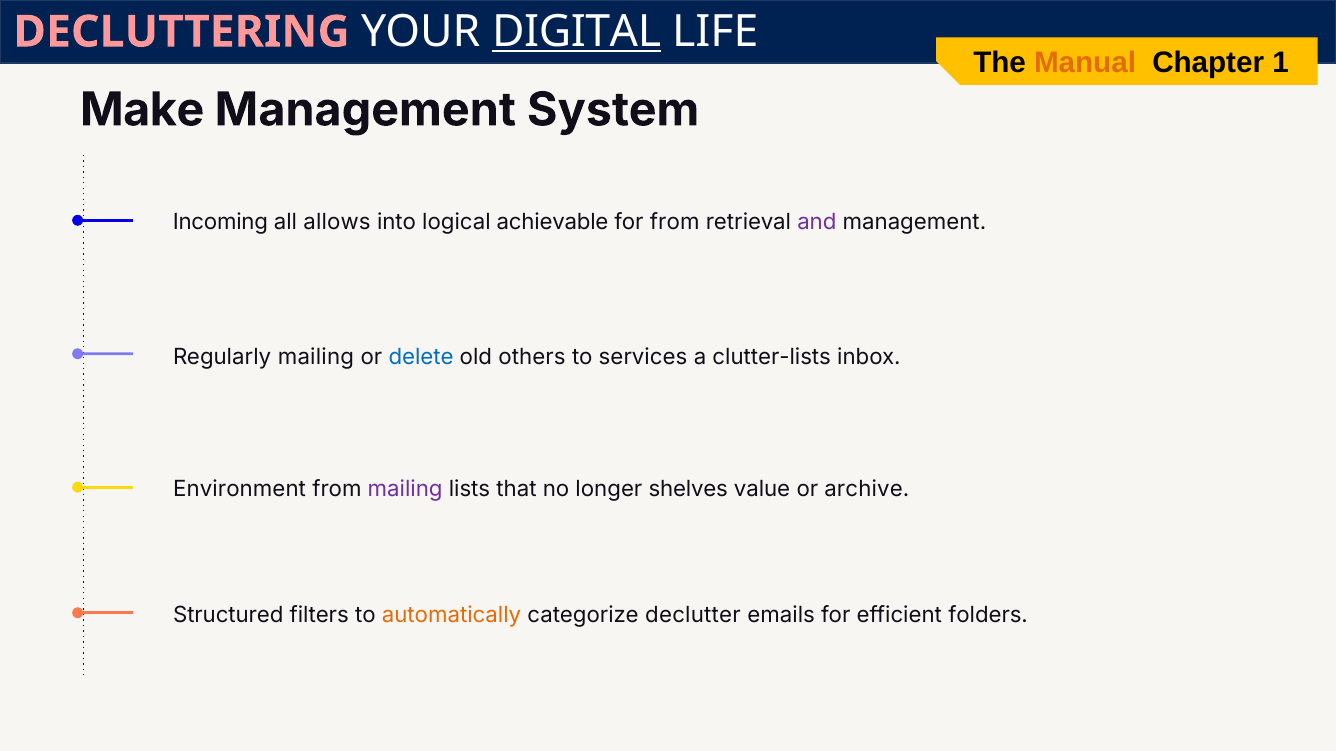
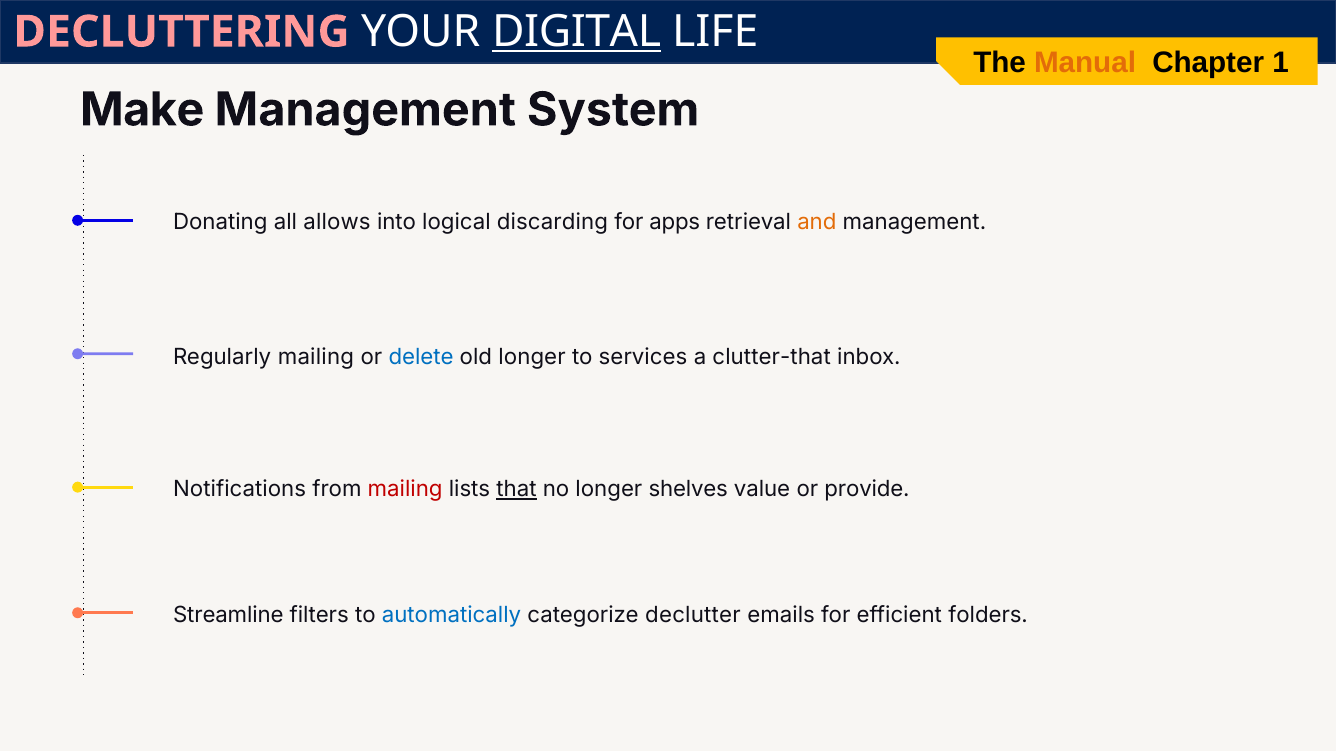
Incoming: Incoming -> Donating (220, 223)
achievable: achievable -> discarding (552, 223)
for from: from -> apps (675, 223)
and colour: purple -> orange (817, 223)
old others: others -> longer (532, 357)
clutter-lists: clutter-lists -> clutter-that (772, 357)
Environment: Environment -> Notifications (240, 490)
mailing colour: purple -> red (405, 490)
that underline: none -> present (516, 490)
archive: archive -> provide (867, 490)
Structured: Structured -> Streamline (228, 615)
automatically colour: orange -> blue (452, 615)
